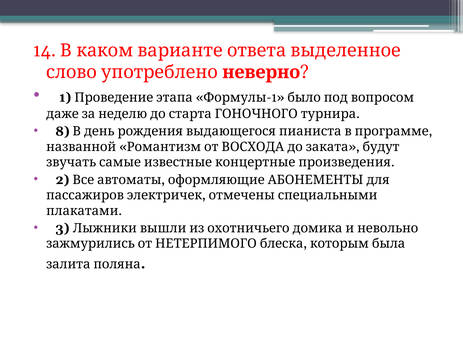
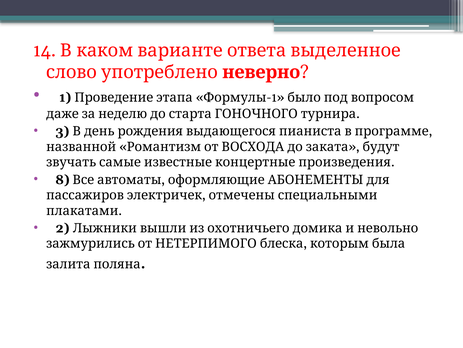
8: 8 -> 3 (62, 131)
2: 2 -> 8 (62, 179)
3: 3 -> 2 (62, 228)
